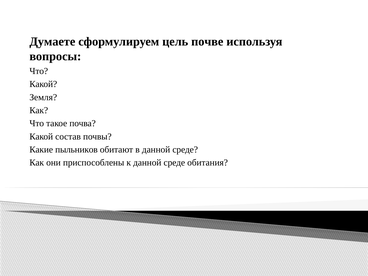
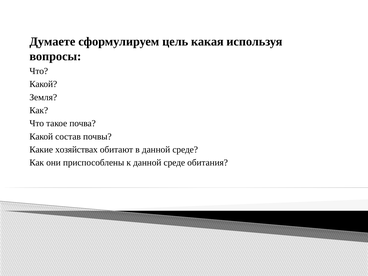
почве: почве -> какая (207, 42)
пыльников: пыльников -> хозяйствах (76, 150)
